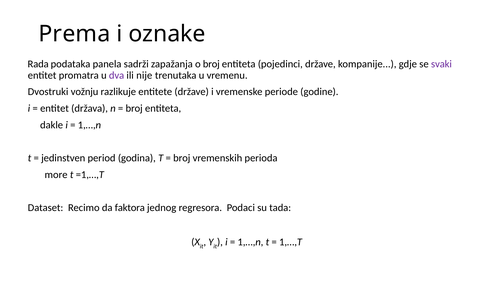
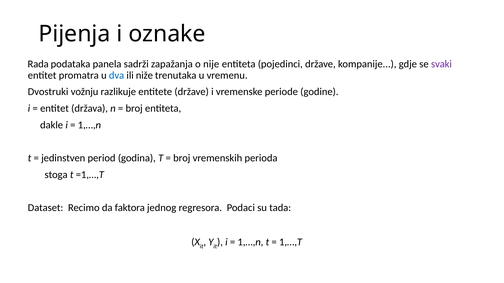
Prema: Prema -> Pijenja (74, 34)
o broj: broj -> nije (211, 64)
dva colour: purple -> blue (117, 75)
nije: nije -> niže (144, 75)
more: more -> stoga (56, 175)
